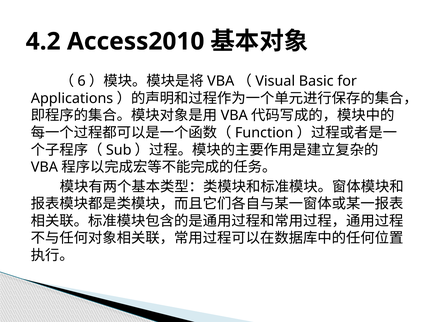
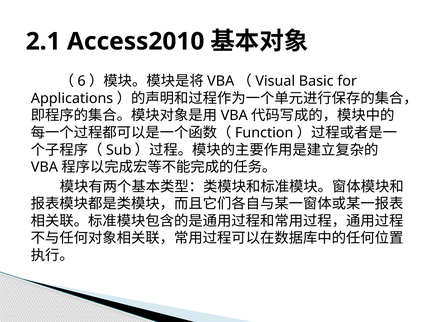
4.2: 4.2 -> 2.1 (43, 42)
